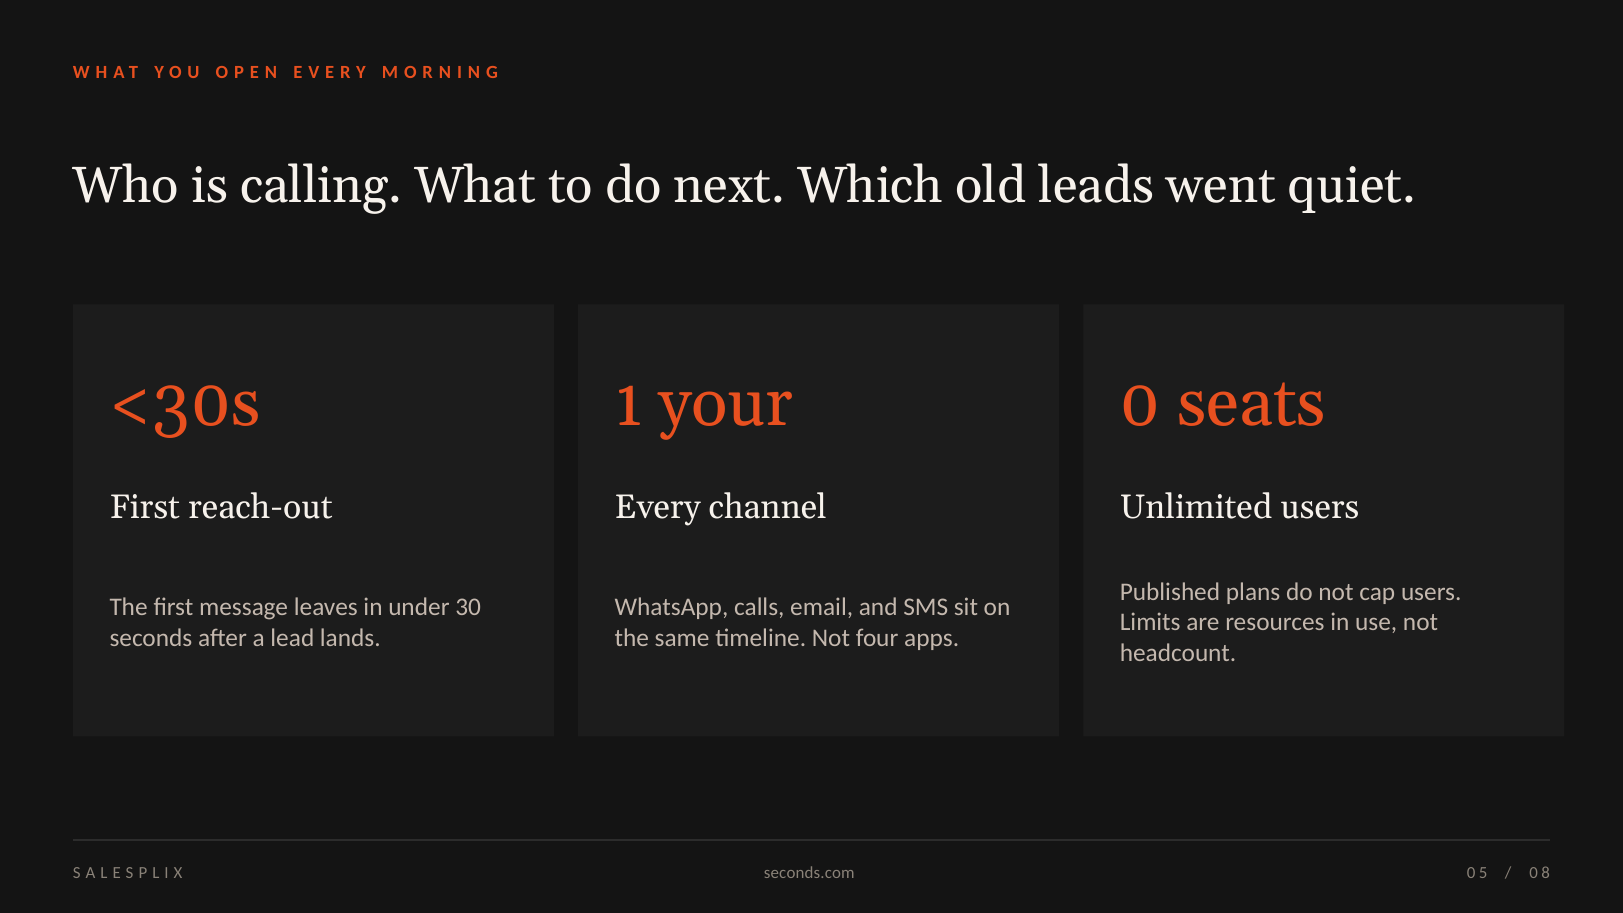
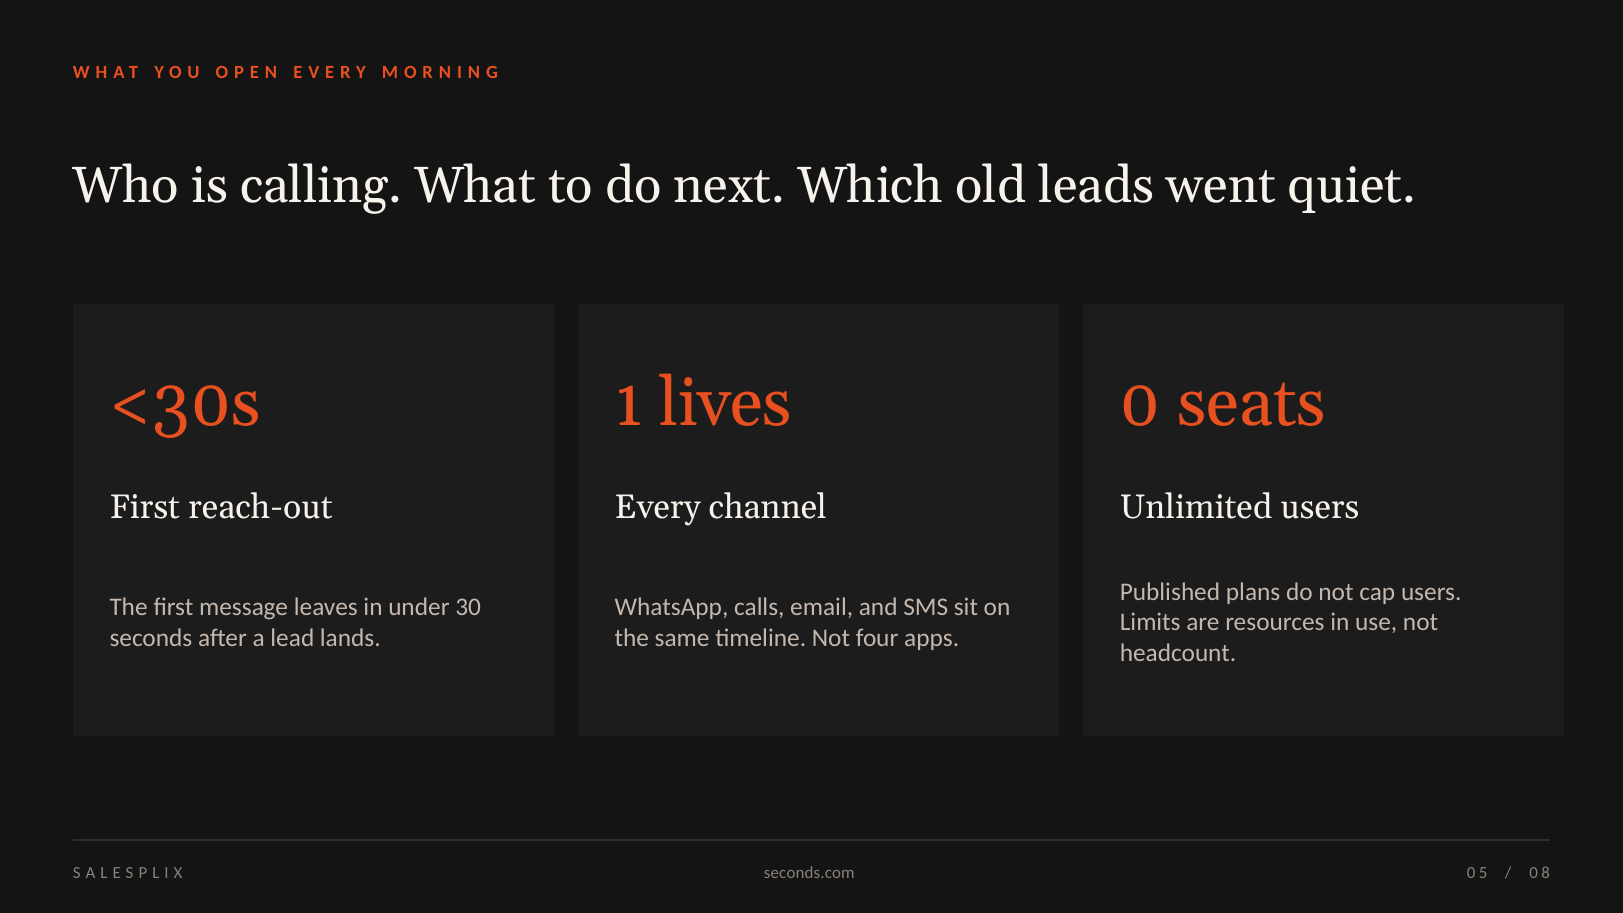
your: your -> lives (726, 403)
